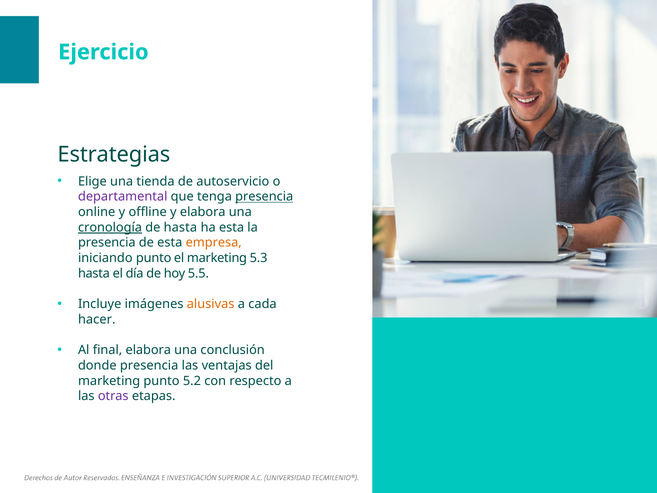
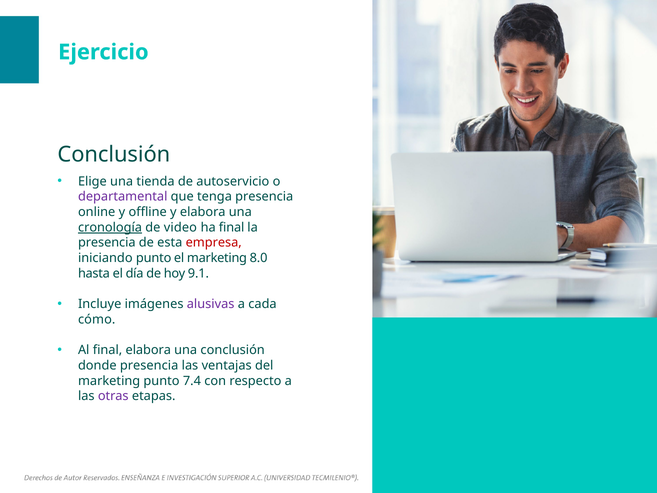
Estrategias: Estrategias -> Conclusión (114, 154)
presencia underline: present -> none (264, 197)
de hasta: hasta -> video (180, 227)
ha esta: esta -> final (232, 227)
empresa colour: orange -> red (214, 243)
5.3: 5.3 -> 8.0 (259, 258)
5.5: 5.5 -> 9.1 (198, 273)
alusivas colour: orange -> purple (211, 304)
hacer: hacer -> cómo (97, 319)
5.2: 5.2 -> 7.4 (192, 381)
